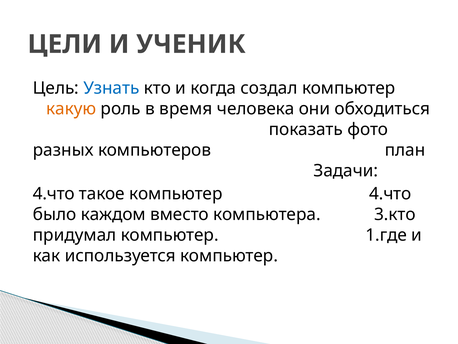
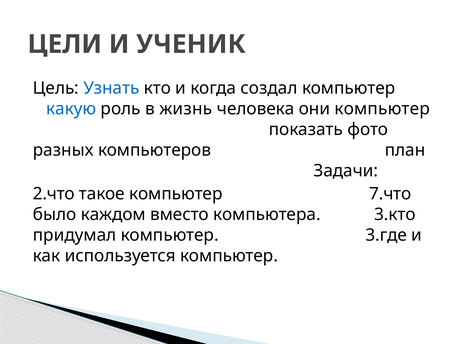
какую colour: orange -> blue (71, 109)
время: время -> жизнь (186, 109)
они обходиться: обходиться -> компьютер (382, 109)
4.что: 4.что -> 2.что (54, 194)
компьютер 4.что: 4.что -> 7.что (390, 194)
1.где: 1.где -> 3.где (386, 235)
